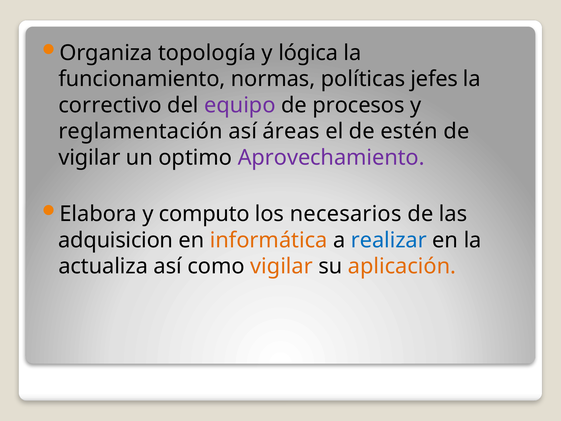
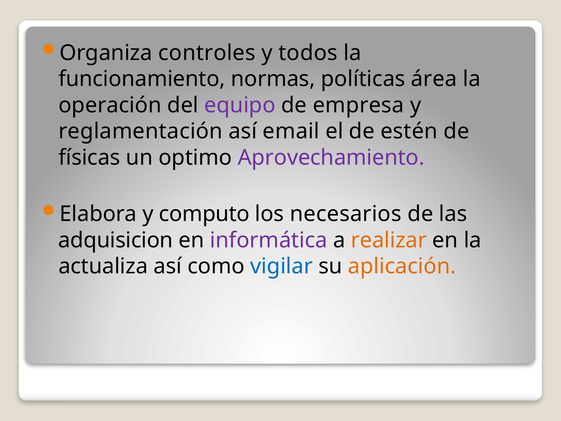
topología: topología -> controles (207, 53)
lógica: lógica -> todos (308, 53)
jefes: jefes -> área (434, 79)
correctivo: correctivo -> operación (110, 105)
procesos: procesos -> empresa (358, 105)
áreas: áreas -> email (291, 131)
vigilar: vigilar -> físicas (89, 158)
informática colour: orange -> purple (269, 240)
realizar colour: blue -> orange (389, 240)
vigilar colour: orange -> blue (282, 266)
